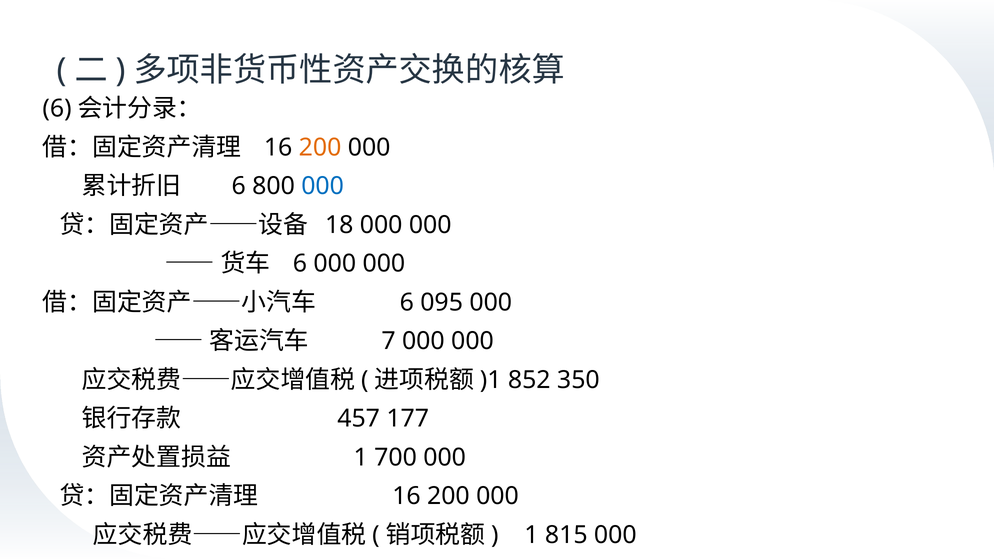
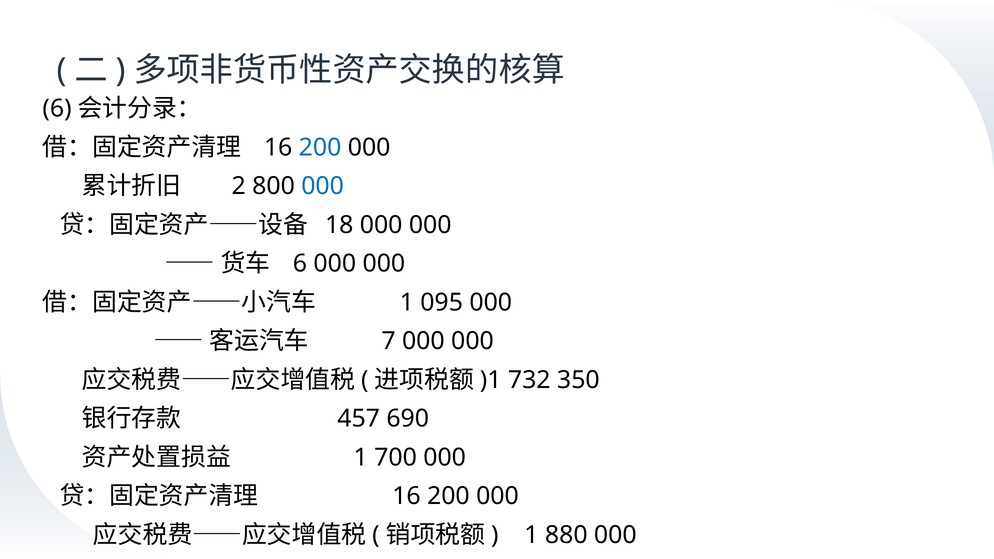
200 colour: orange -> blue (320, 148)
6: 6 -> 2 (239, 186)
6: 6 -> 1 (407, 303)
852: 852 -> 732 (529, 380)
177: 177 -> 690 (408, 419)
815: 815 -> 880 (566, 535)
